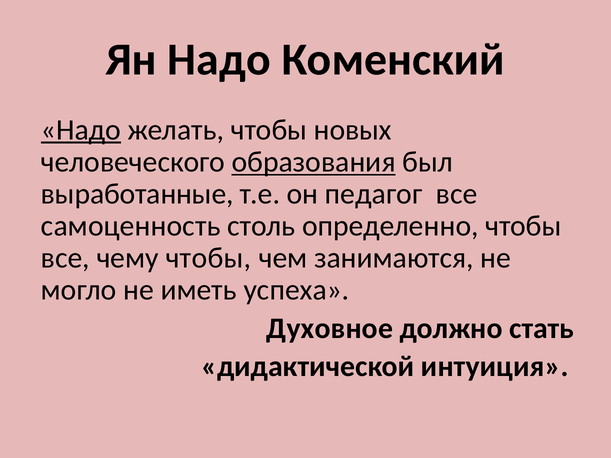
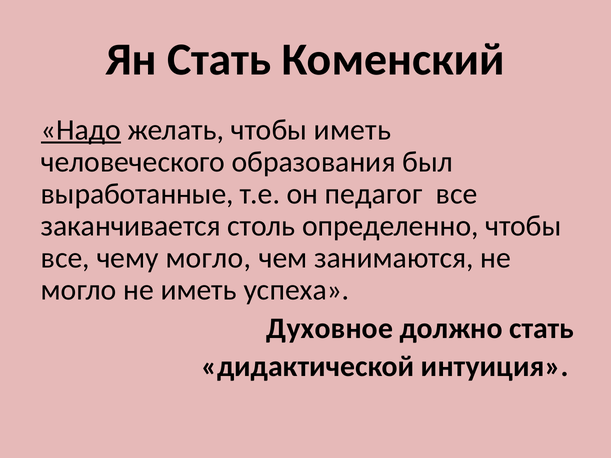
Ян Надо: Надо -> Стать (219, 60)
чтобы новых: новых -> иметь (352, 130)
образования underline: present -> none (314, 162)
самоценность: самоценность -> заканчивается (131, 226)
чему чтобы: чтобы -> могло (208, 258)
